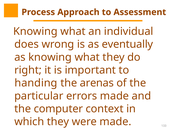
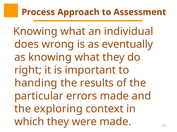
arenas: arenas -> results (97, 83)
computer: computer -> exploring (58, 109)
